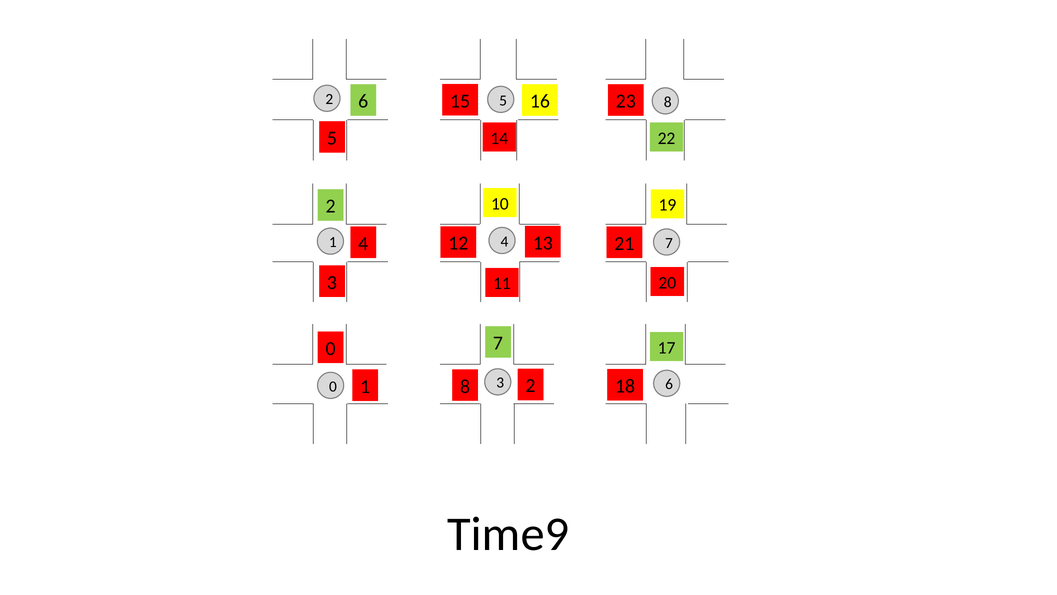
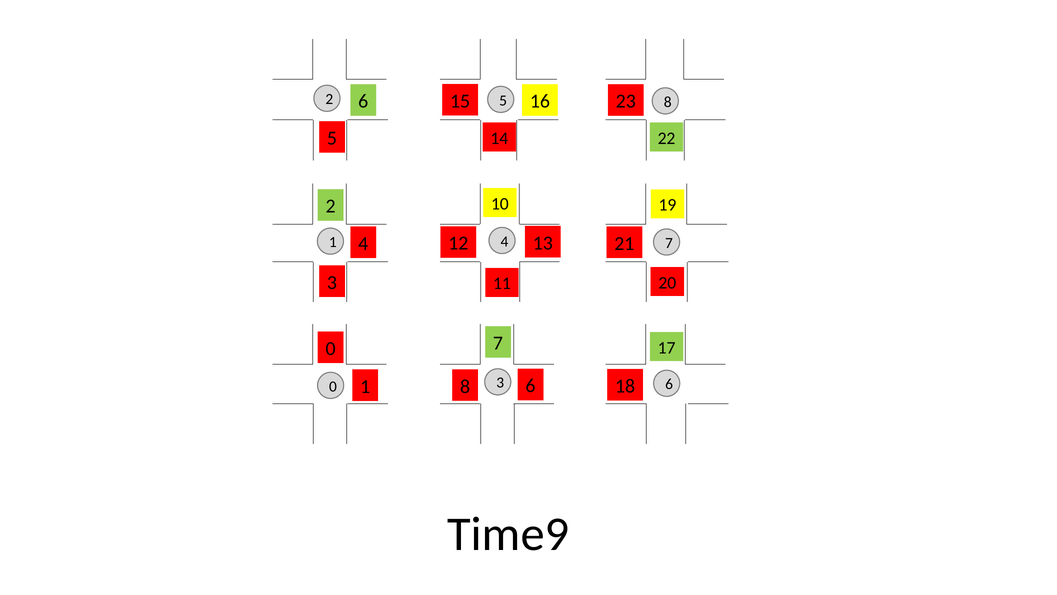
8 2: 2 -> 6 (531, 386)
